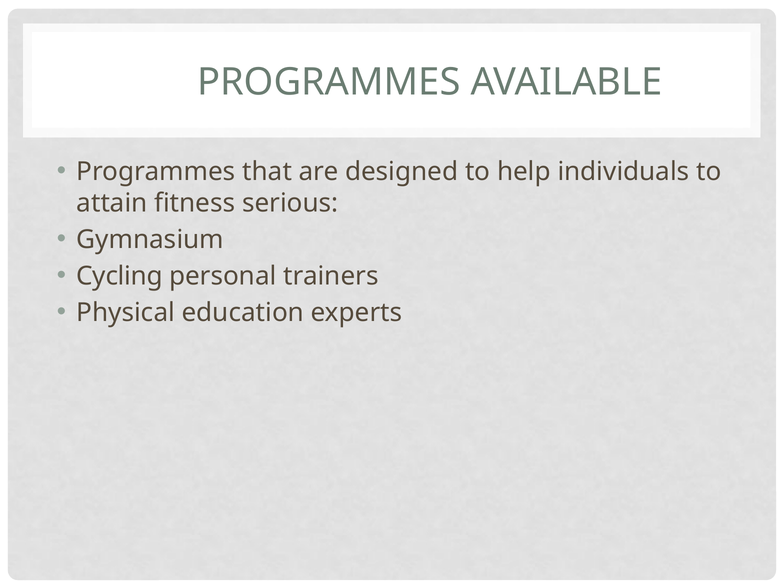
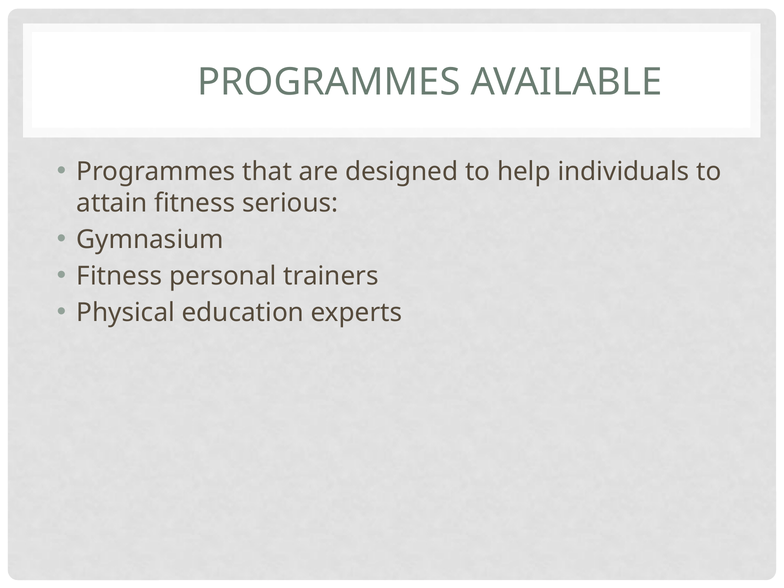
Cycling: Cycling -> Fitness (119, 276)
